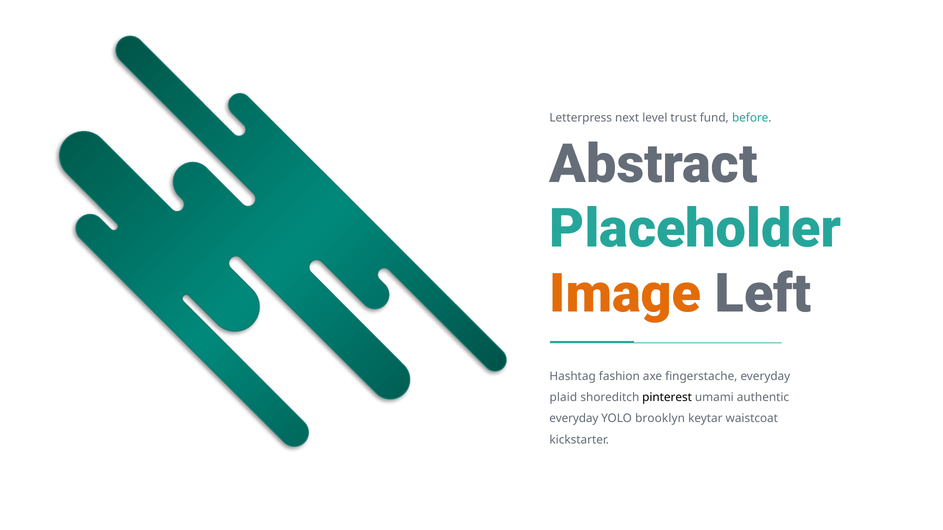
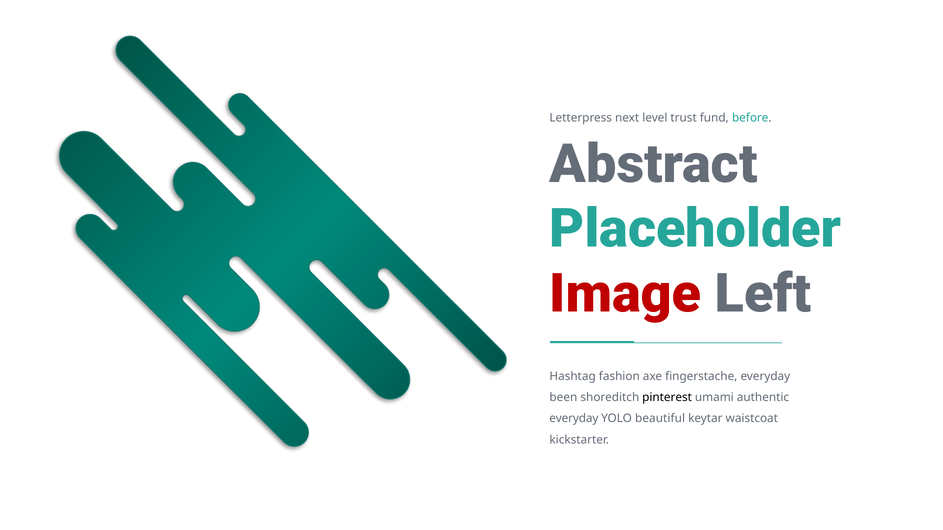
Image colour: orange -> red (625, 294)
plaid: plaid -> been (563, 398)
brooklyn: brooklyn -> beautiful (660, 419)
